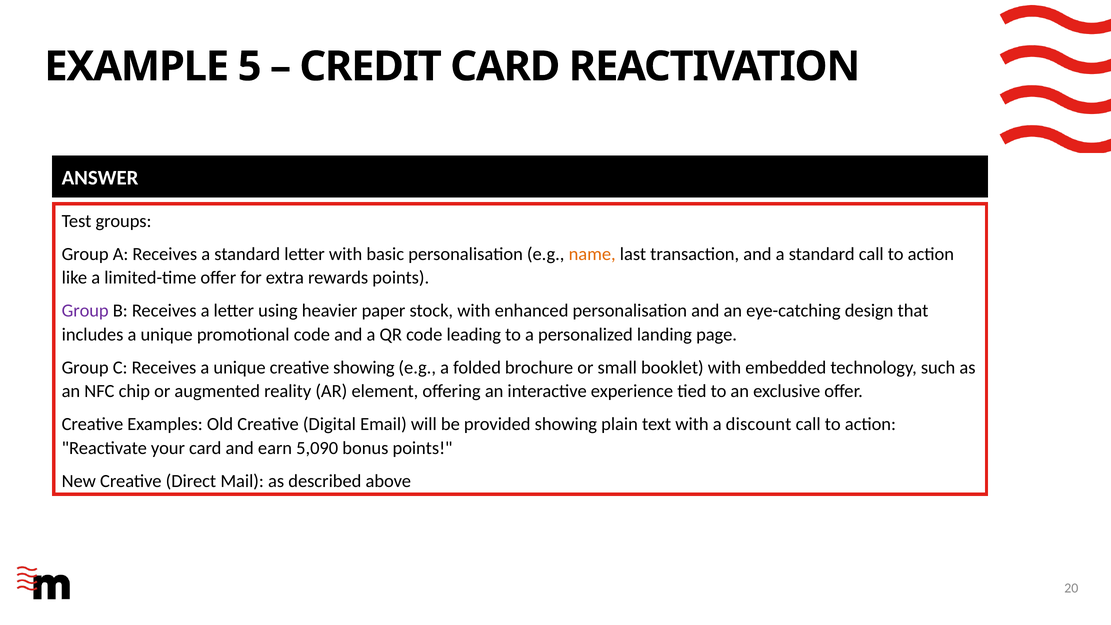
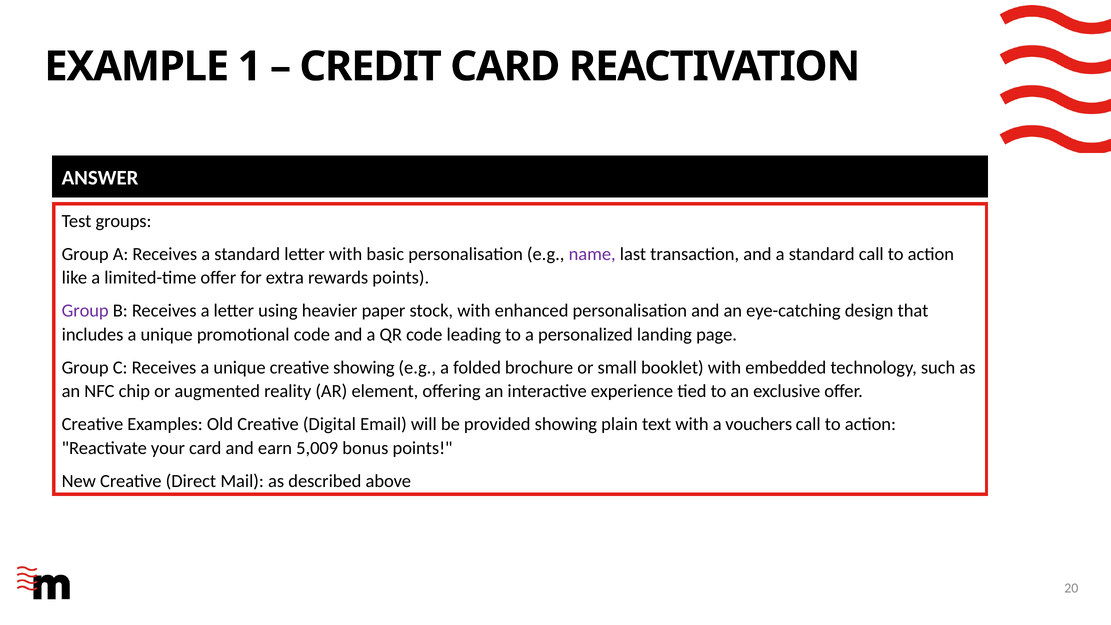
5: 5 -> 1 (250, 67)
name colour: orange -> purple (592, 254)
discount: discount -> vouchers (759, 424)
5,090: 5,090 -> 5,009 (317, 448)
